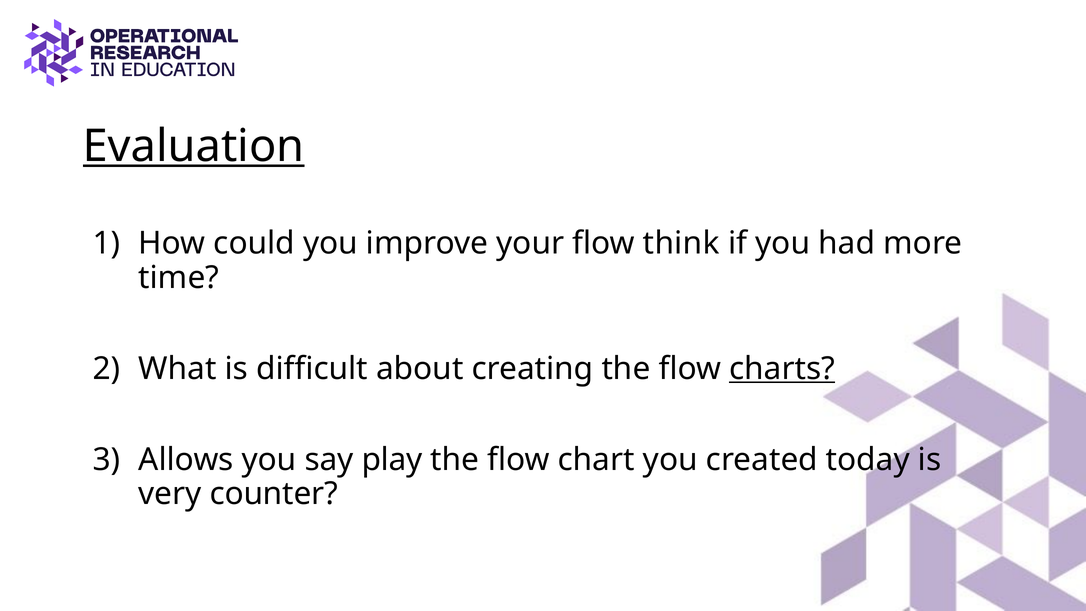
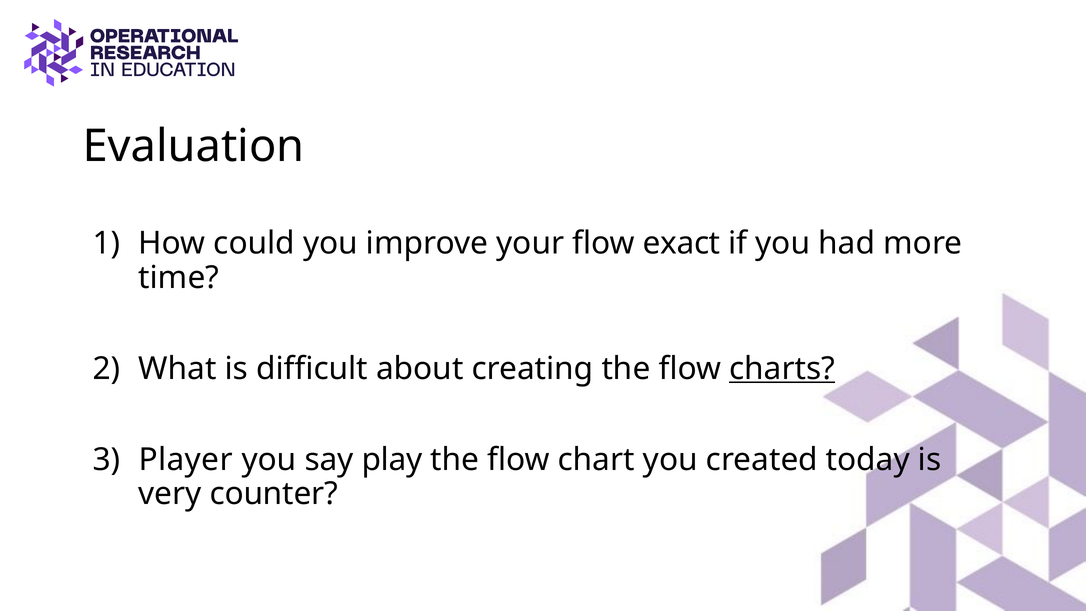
Evaluation underline: present -> none (194, 146)
think: think -> exact (682, 243)
Allows: Allows -> Player (186, 459)
